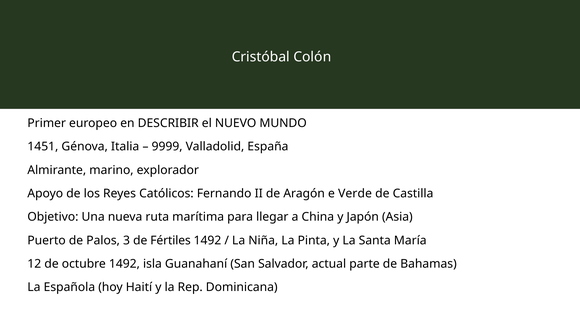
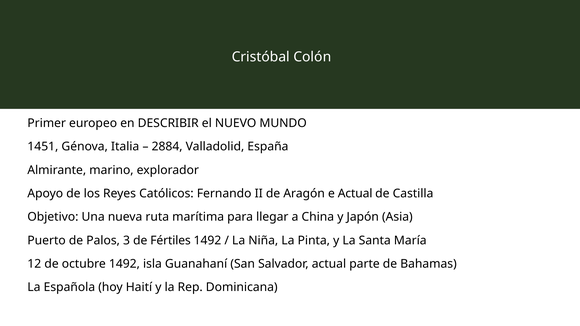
9999: 9999 -> 2884 (167, 147)
e Verde: Verde -> Actual (355, 194)
